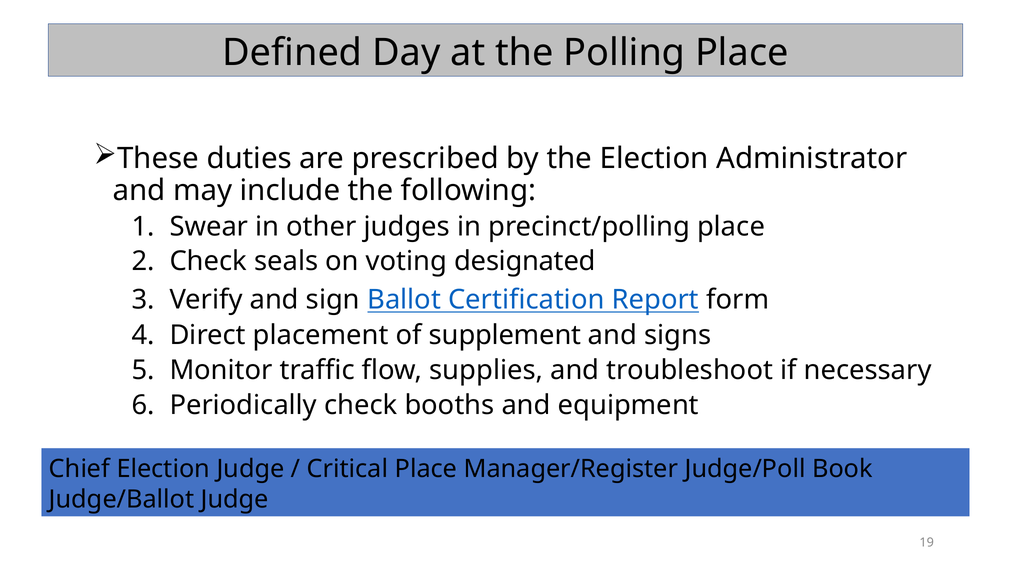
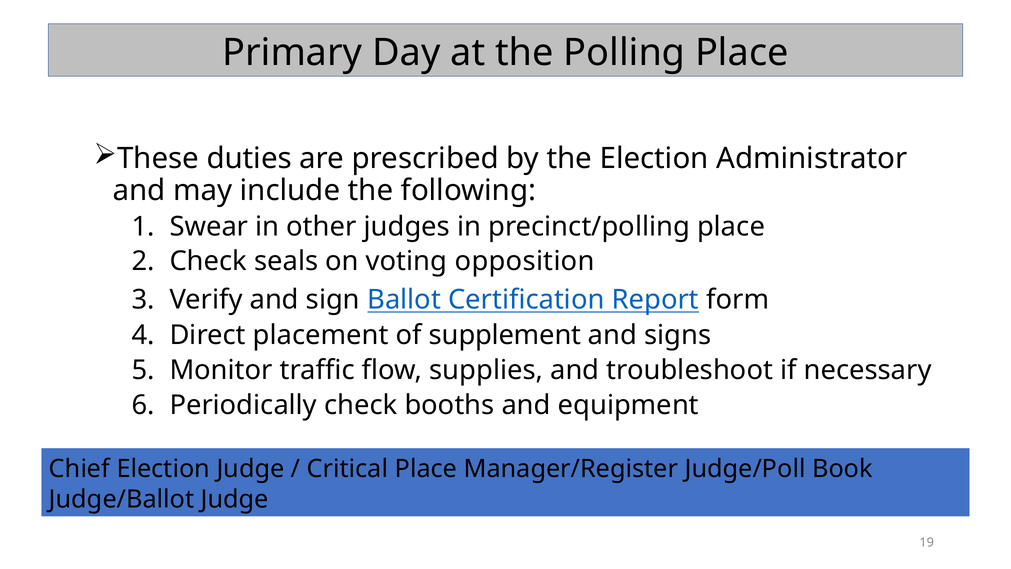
Defined: Defined -> Primary (292, 53)
designated: designated -> opposition (525, 261)
